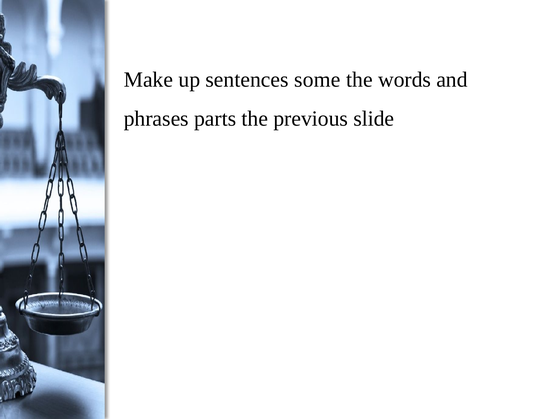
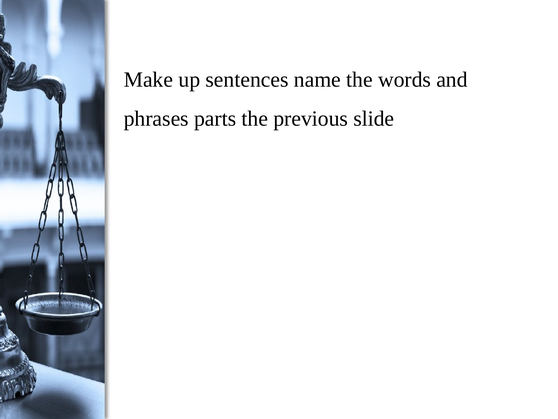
some: some -> name (317, 80)
